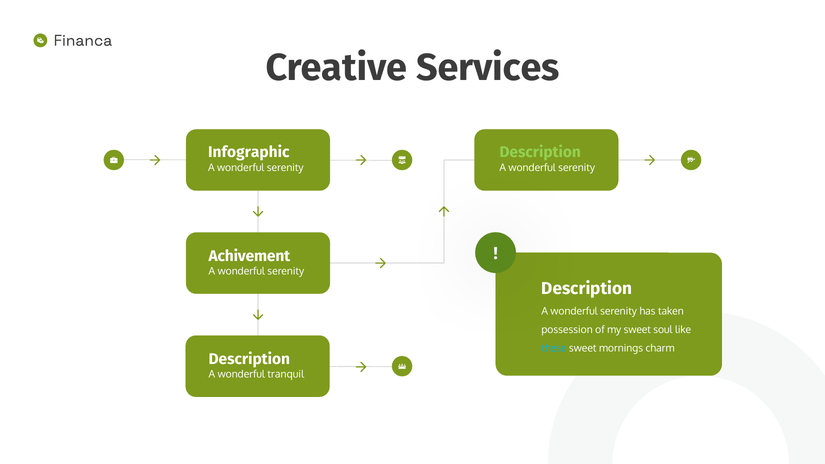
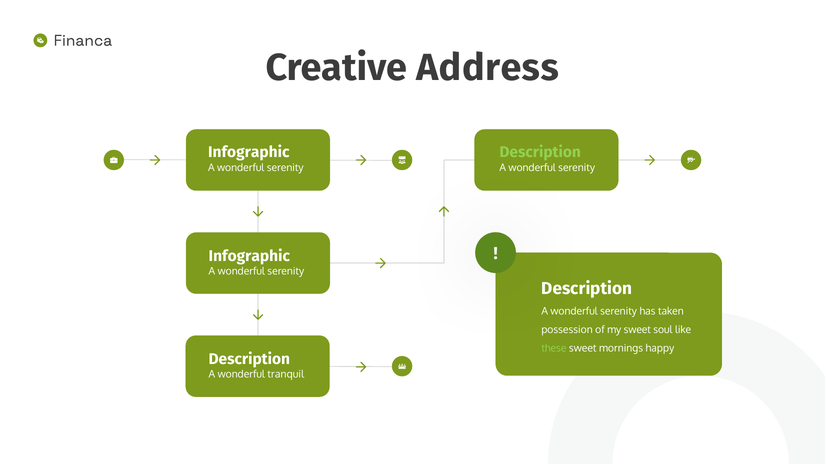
Services: Services -> Address (488, 68)
Achivement: Achivement -> Infographic (249, 256)
these colour: light blue -> light green (554, 349)
charm: charm -> happy (660, 349)
